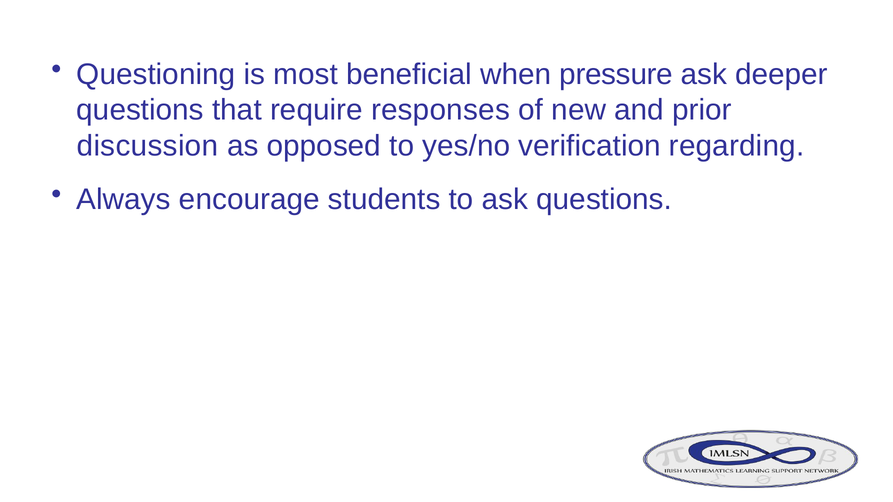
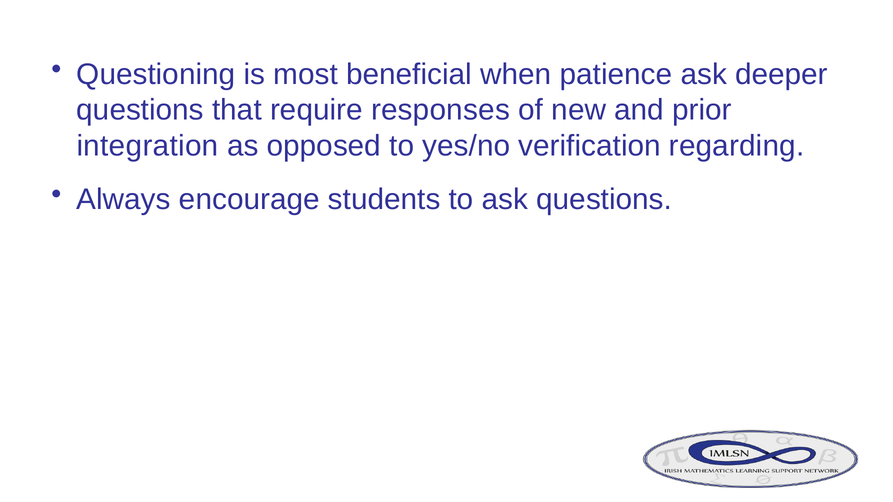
pressure: pressure -> patience (616, 75)
discussion: discussion -> integration (147, 146)
